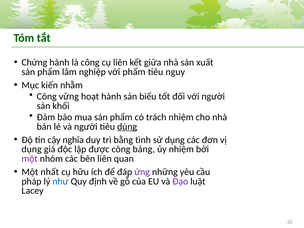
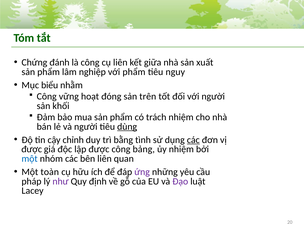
Chứng hành: hành -> đánh (60, 62)
kiến: kiến -> biểu (50, 85)
hoạt hành: hành -> đóng (111, 96)
biểu: biểu -> trên (148, 96)
nghĩa: nghĩa -> chỉnh (73, 140)
các underline: none -> present (193, 140)
dụng: dụng -> được (32, 149)
một colour: purple -> blue (30, 159)
nhất: nhất -> toàn (50, 172)
như colour: blue -> purple (60, 181)
